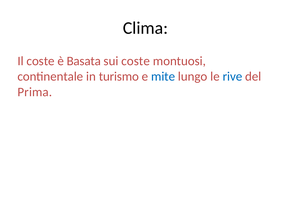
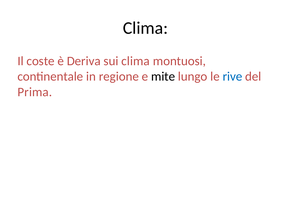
Basata: Basata -> Deriva (84, 61)
sui coste: coste -> clima (136, 61)
turismo: turismo -> regione (119, 77)
mite colour: blue -> black (163, 77)
